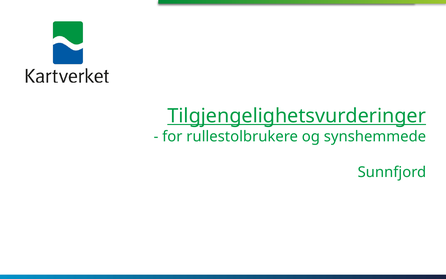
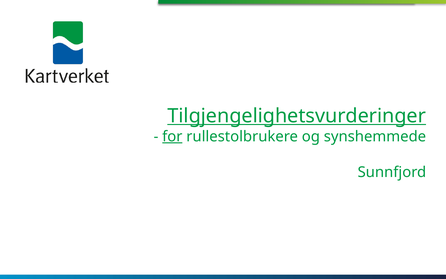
for underline: none -> present (172, 136)
